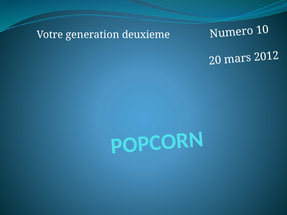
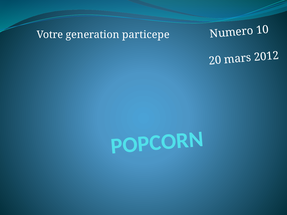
deuxieme: deuxieme -> particepe (146, 35)
